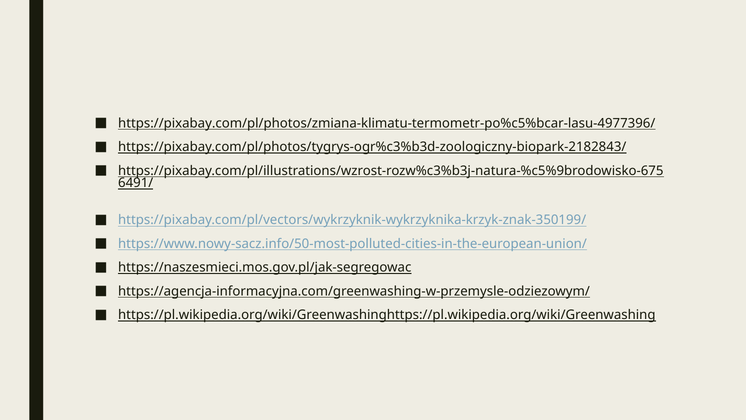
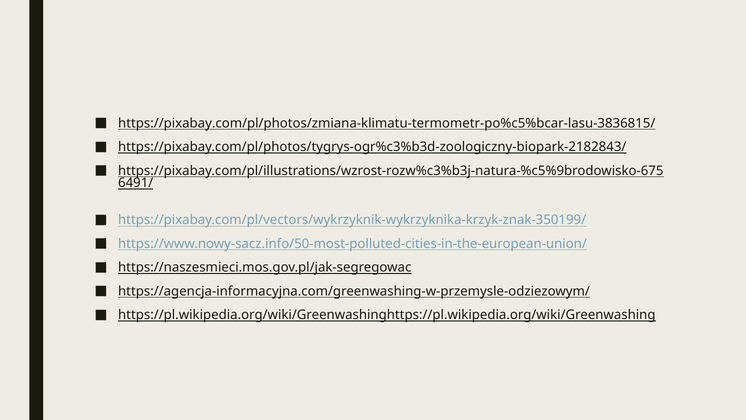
https://pixabay.com/pl/photos/zmiana-klimatu-termometr-po%c5%bcar-lasu-4977396/: https://pixabay.com/pl/photos/zmiana-klimatu-termometr-po%c5%bcar-lasu-4977396/ -> https://pixabay.com/pl/photos/zmiana-klimatu-termometr-po%c5%bcar-lasu-3836815/ (387, 123)
